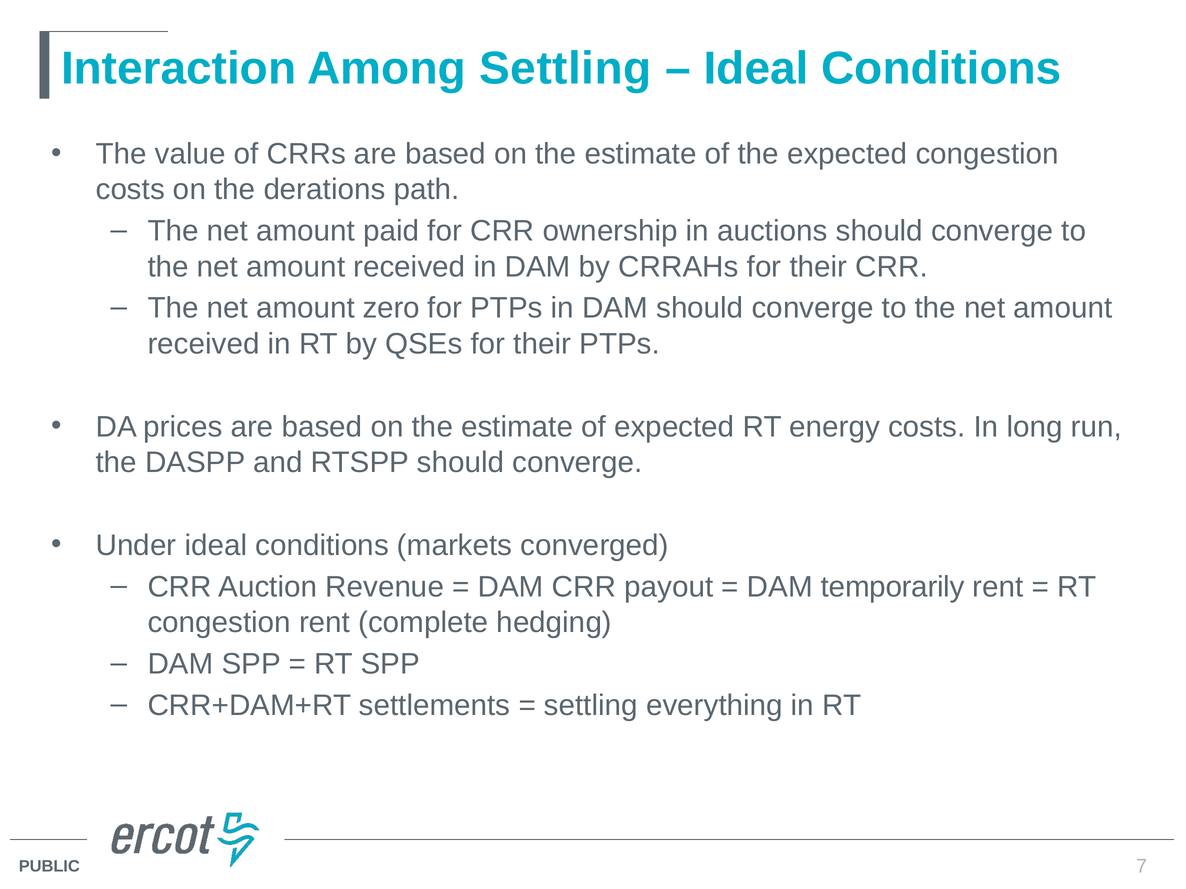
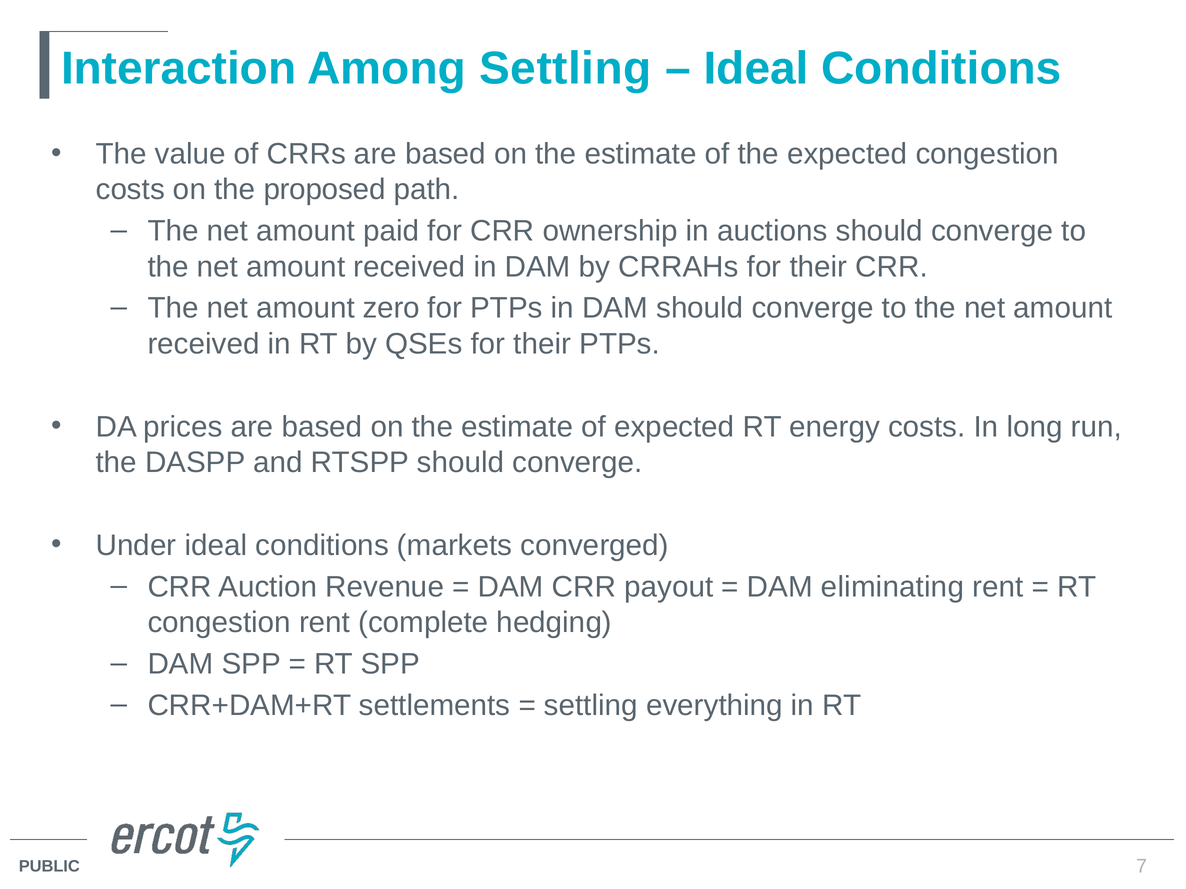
derations: derations -> proposed (325, 190)
temporarily: temporarily -> eliminating (893, 587)
